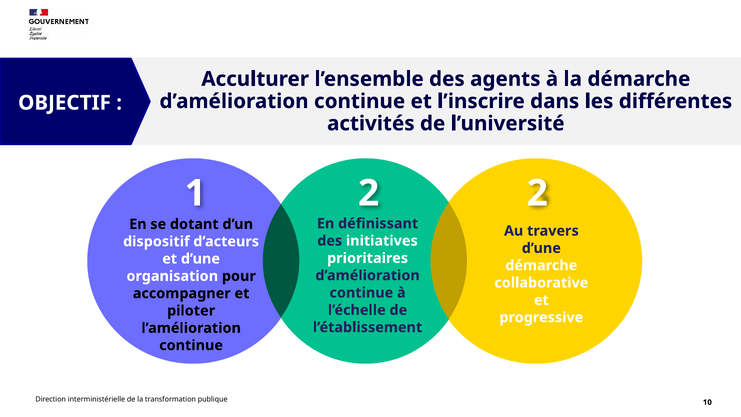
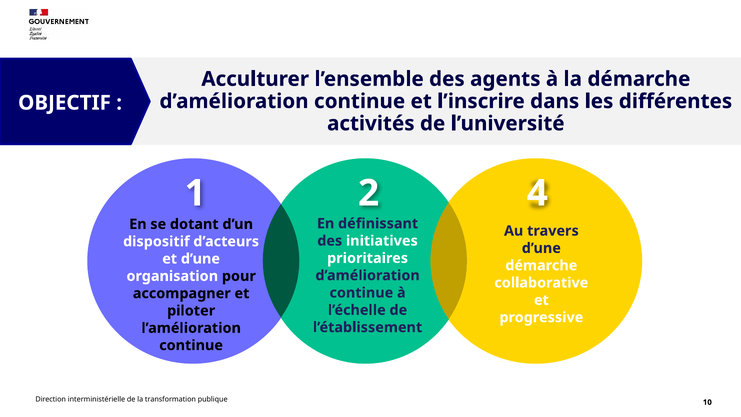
2 2: 2 -> 4 (537, 193)
